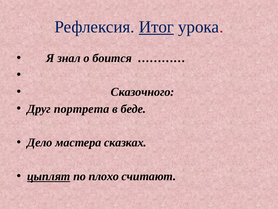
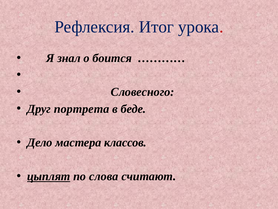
Итог underline: present -> none (156, 27)
Сказочного: Сказочного -> Словесного (143, 92)
сказках: сказках -> классов (125, 142)
плохо: плохо -> слова (104, 176)
